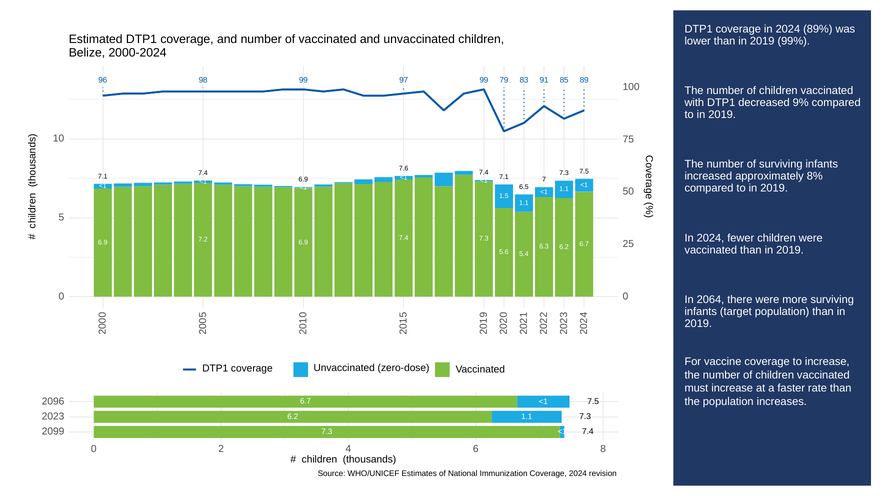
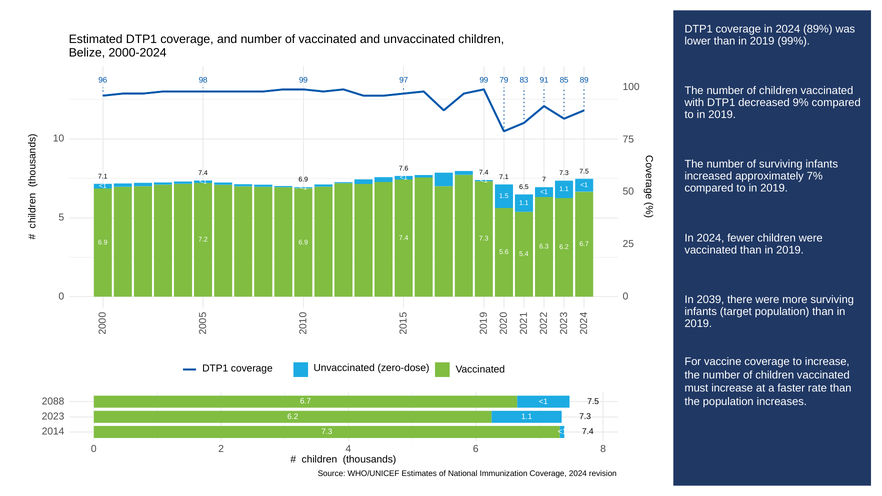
8%: 8% -> 7% (815, 176)
2064: 2064 -> 2039 (710, 300)
2096: 2096 -> 2088 (53, 401)
2099: 2099 -> 2014 (53, 432)
